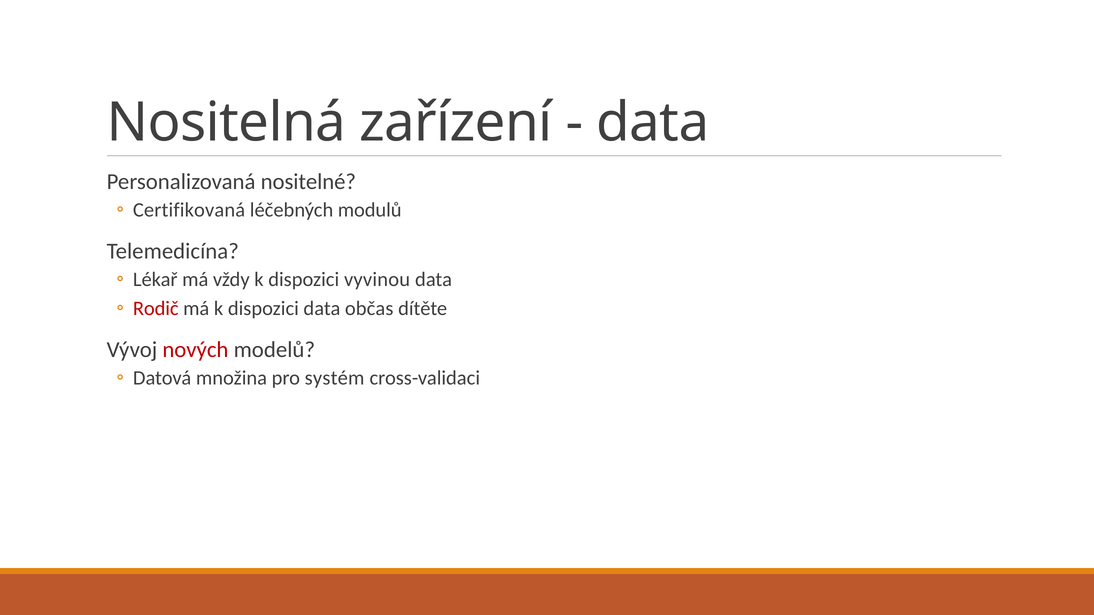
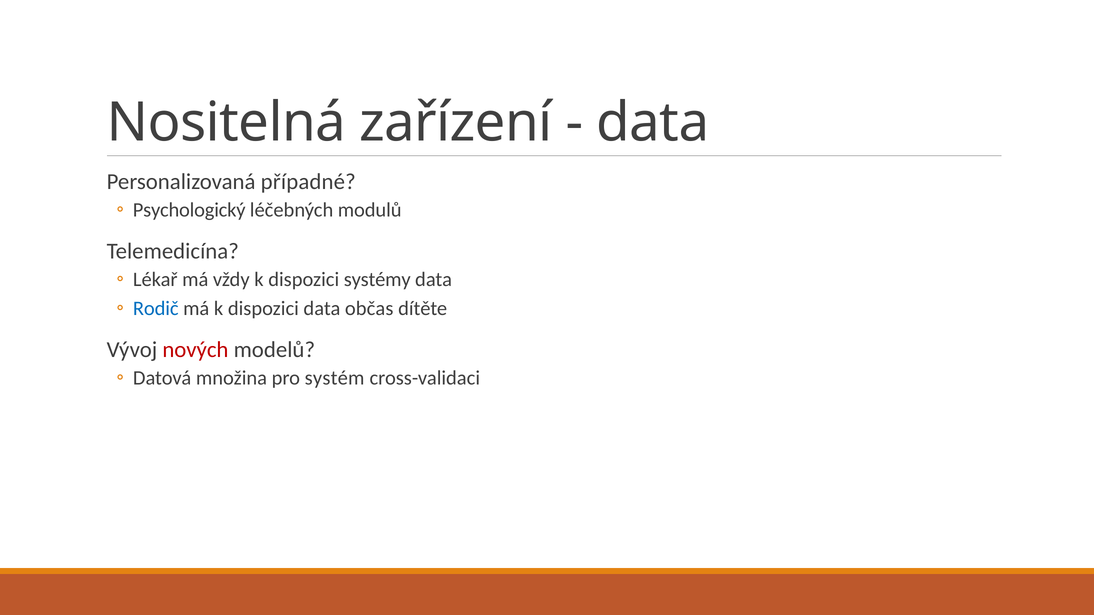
nositelné: nositelné -> případné (308, 182)
Certifikovaná: Certifikovaná -> Psychologický (189, 210)
vyvinou: vyvinou -> systémy (377, 279)
Rodič colour: red -> blue (156, 308)
